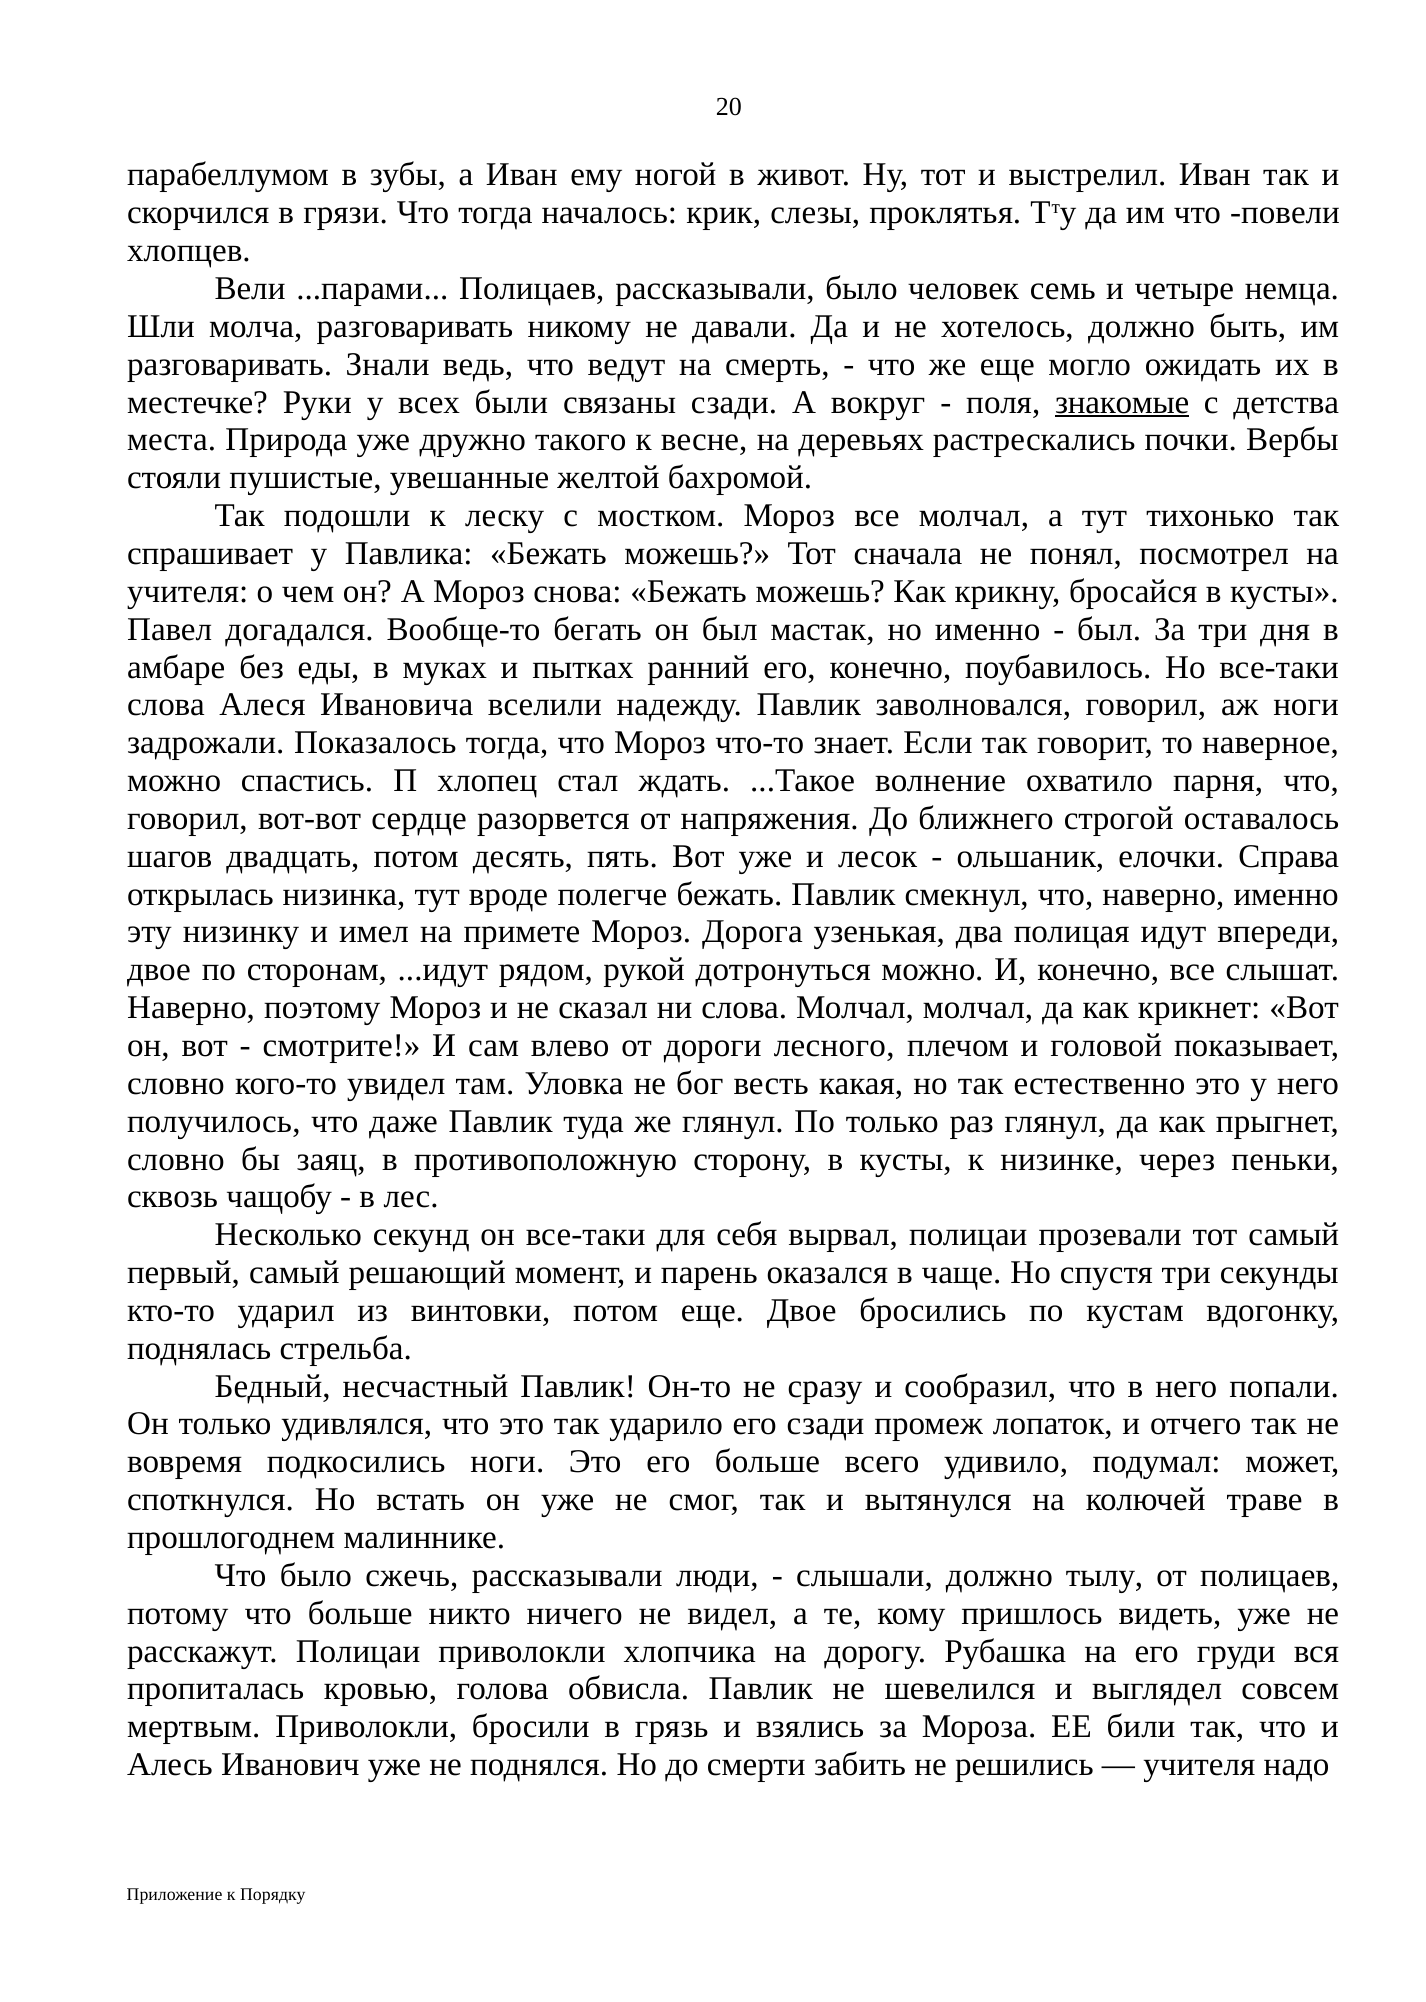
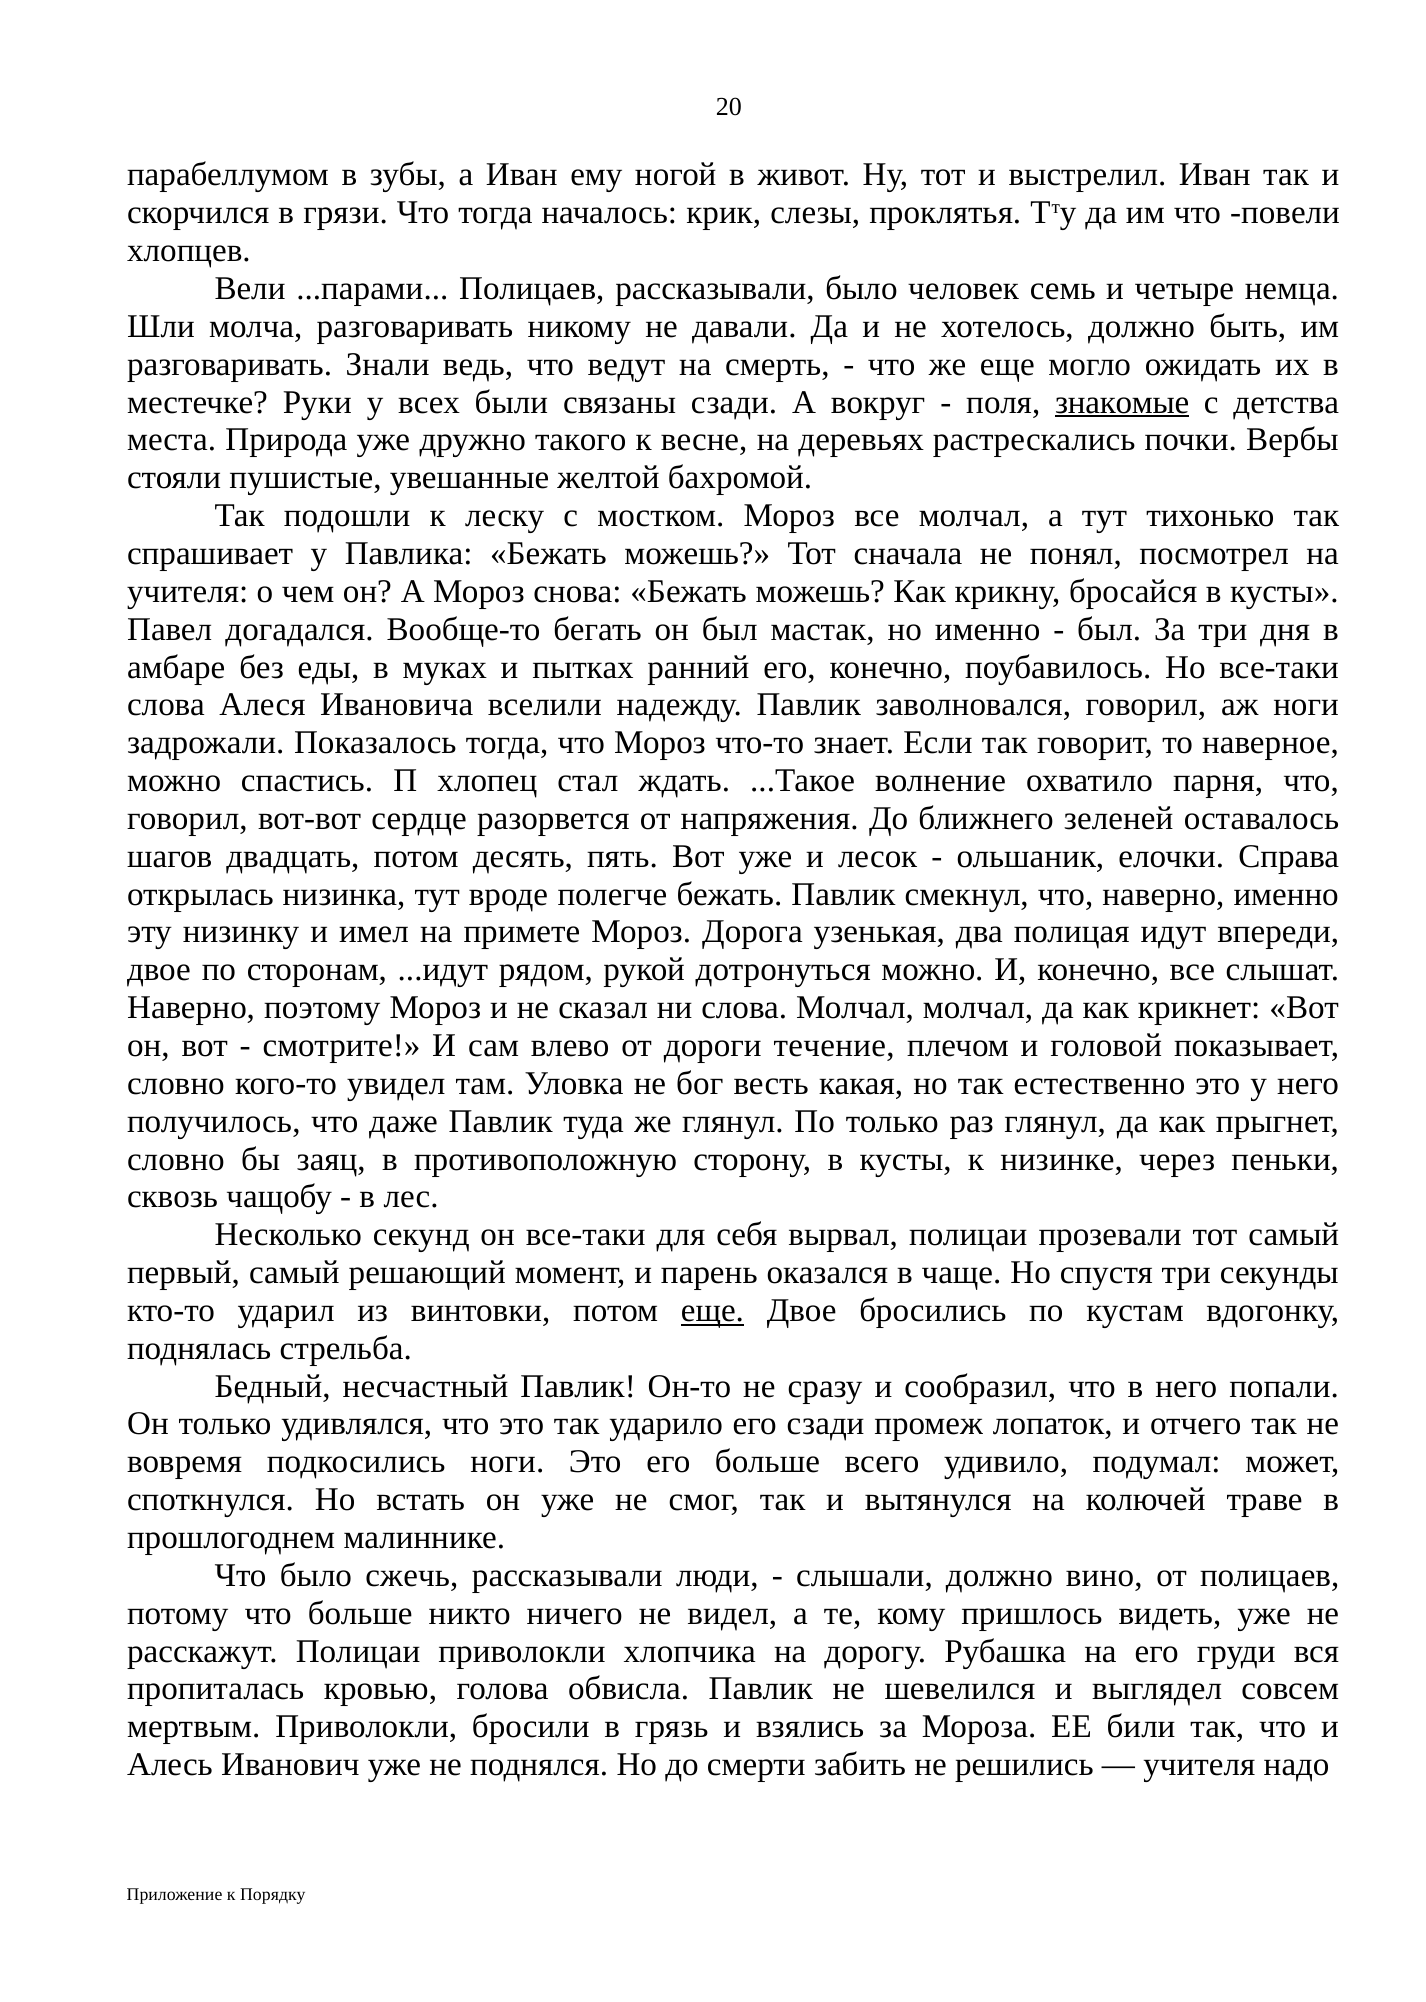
строгой: строгой -> зеленей (1119, 819)
лесного: лесного -> течение (834, 1046)
еще underline: none -> present (712, 1311)
тылу: тылу -> вино (1104, 1576)
